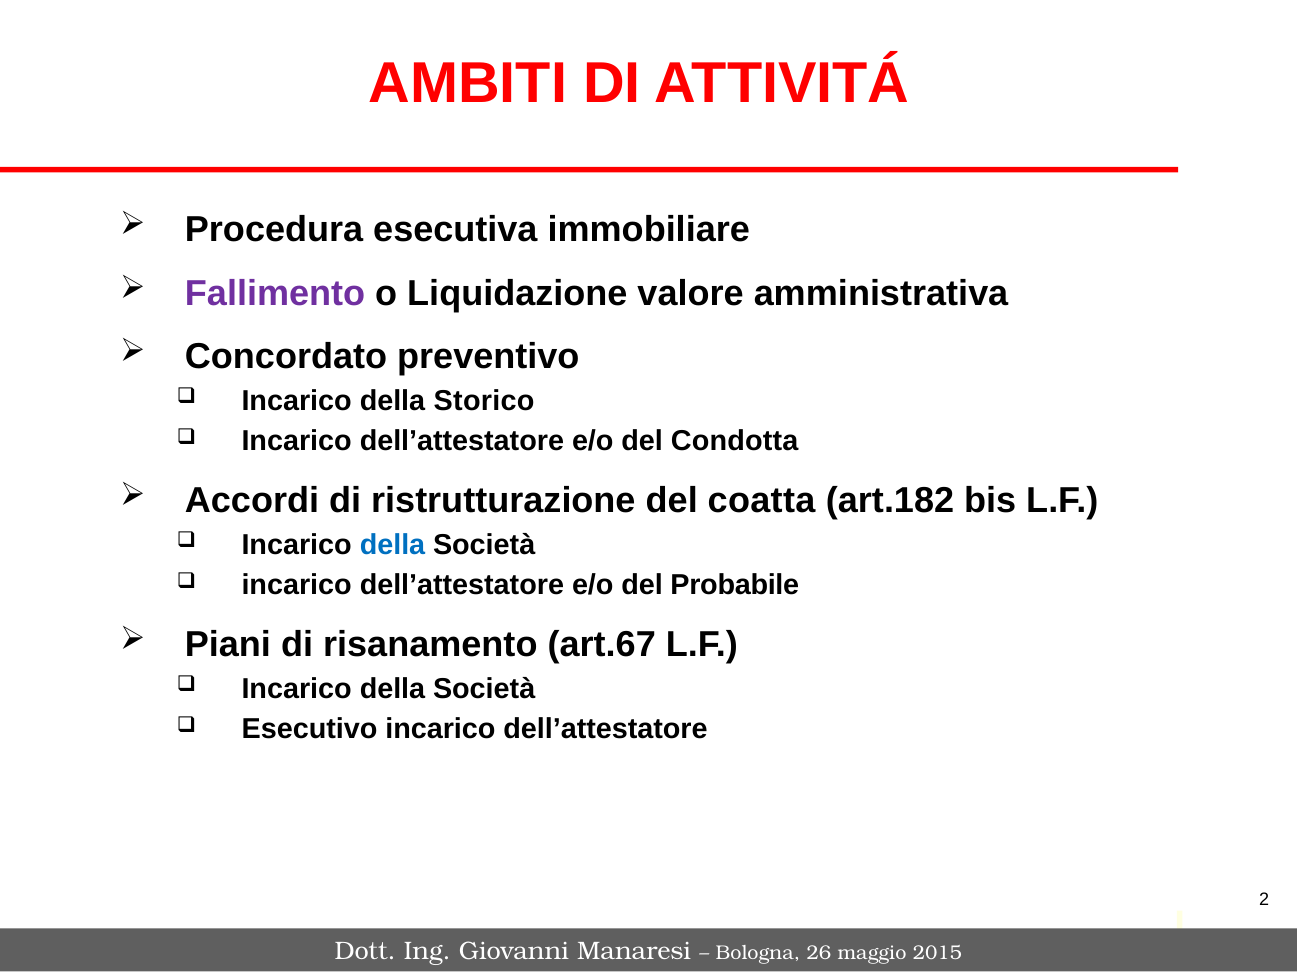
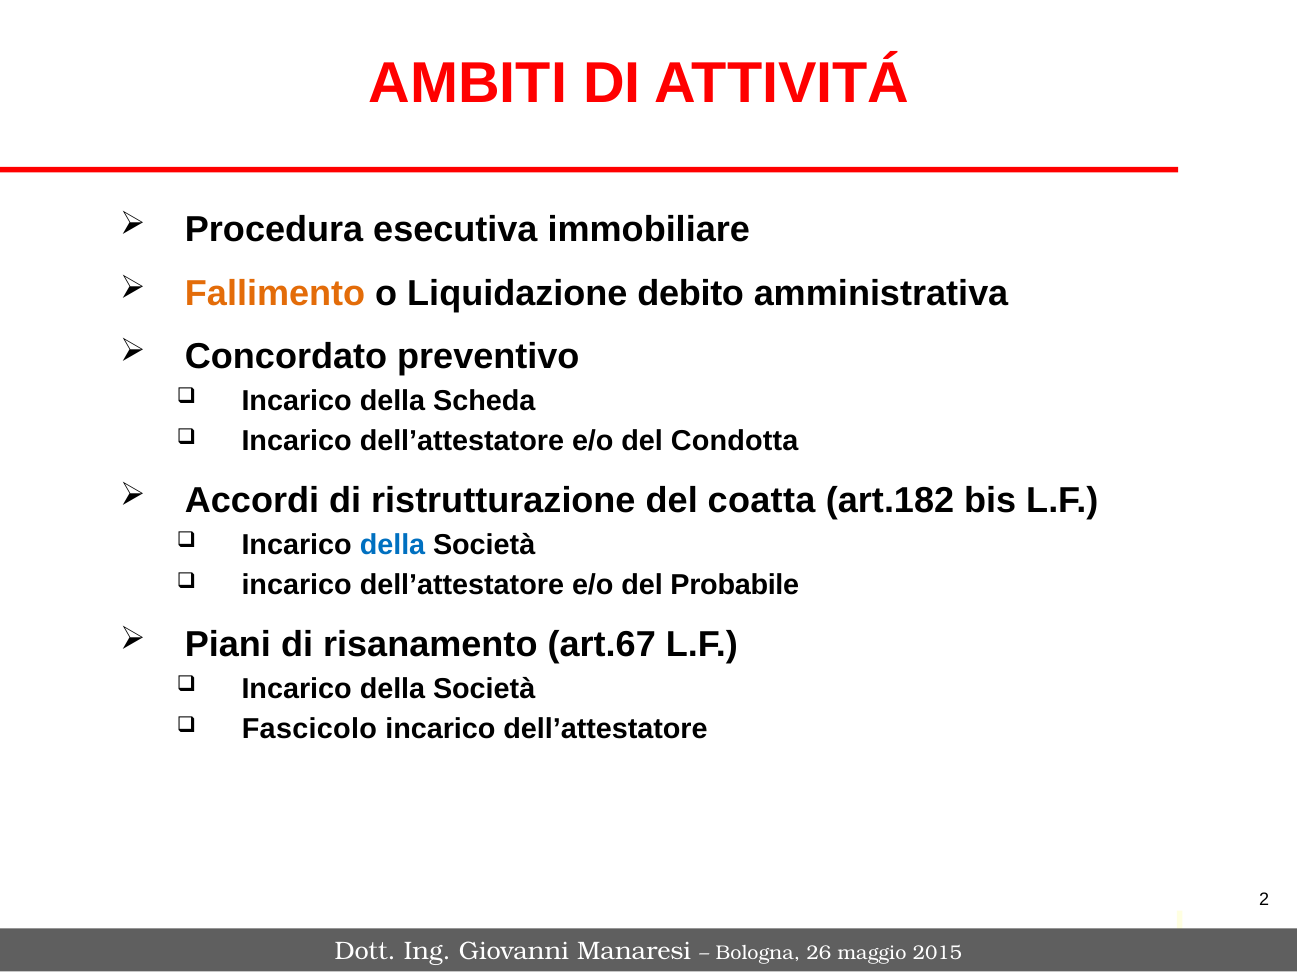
Fallimento colour: purple -> orange (275, 293)
valore: valore -> debito (691, 293)
Storico: Storico -> Scheda (484, 401)
Esecutivo: Esecutivo -> Fascicolo (309, 729)
